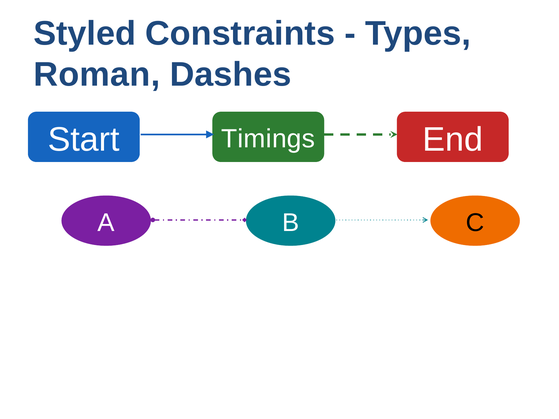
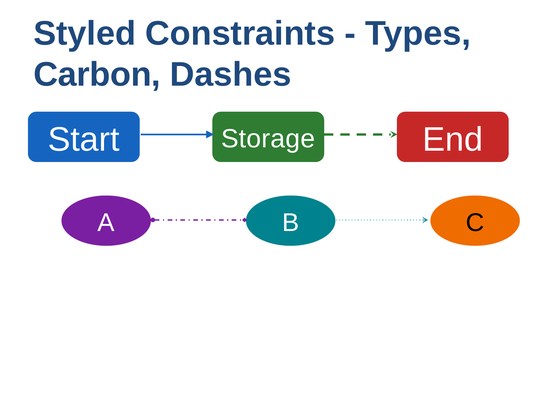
Roman: Roman -> Carbon (97, 75)
Timings: Timings -> Storage (268, 139)
